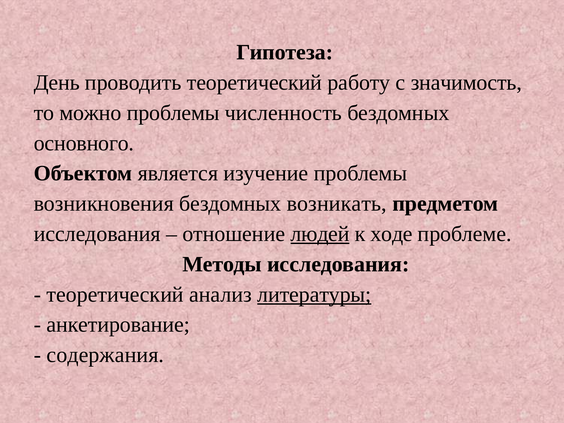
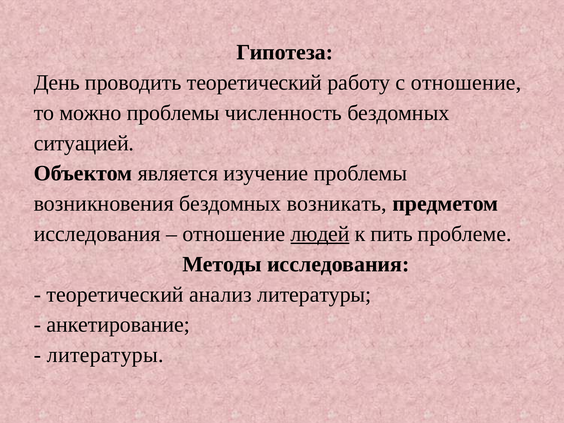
с значимость: значимость -> отношение (466, 83)
основного: основного -> ситуацией (84, 143)
ходе: ходе -> пить (392, 234)
литературы underline: present -> none (314, 294)
содержания: содержания -> литературы (105, 355)
